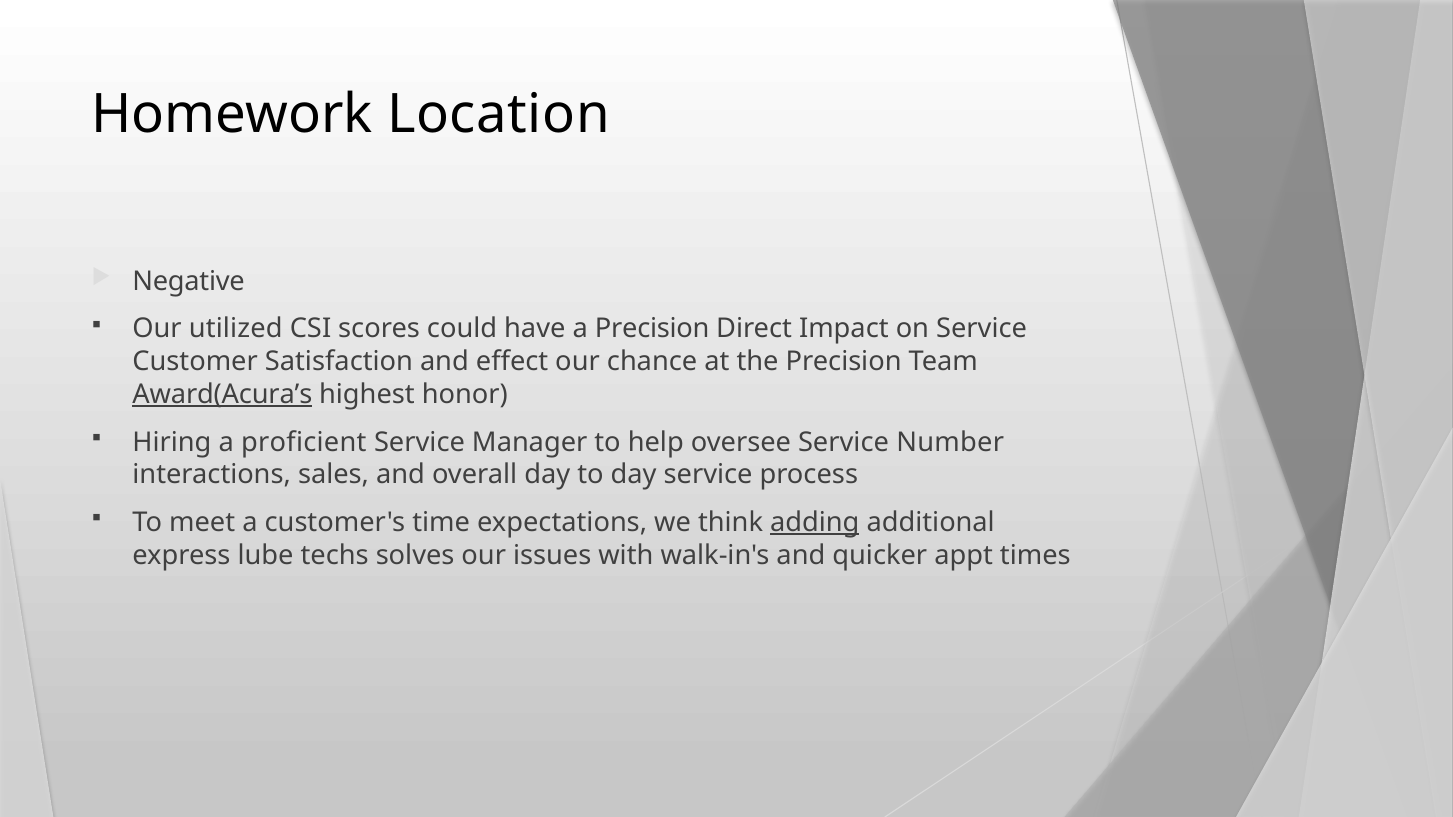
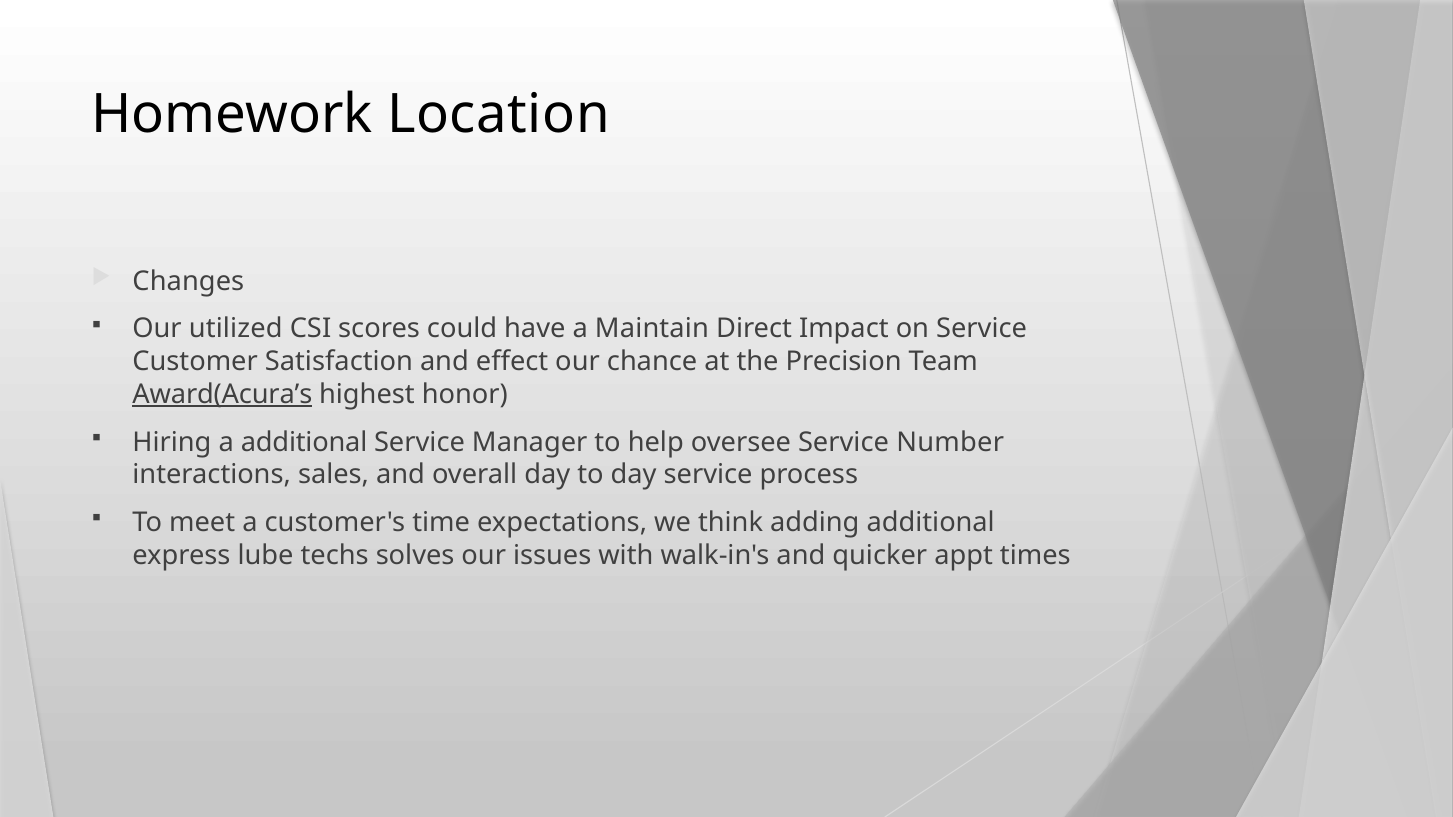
Negative: Negative -> Changes (188, 281)
a Precision: Precision -> Maintain (652, 329)
a proficient: proficient -> additional (304, 442)
adding underline: present -> none (815, 523)
